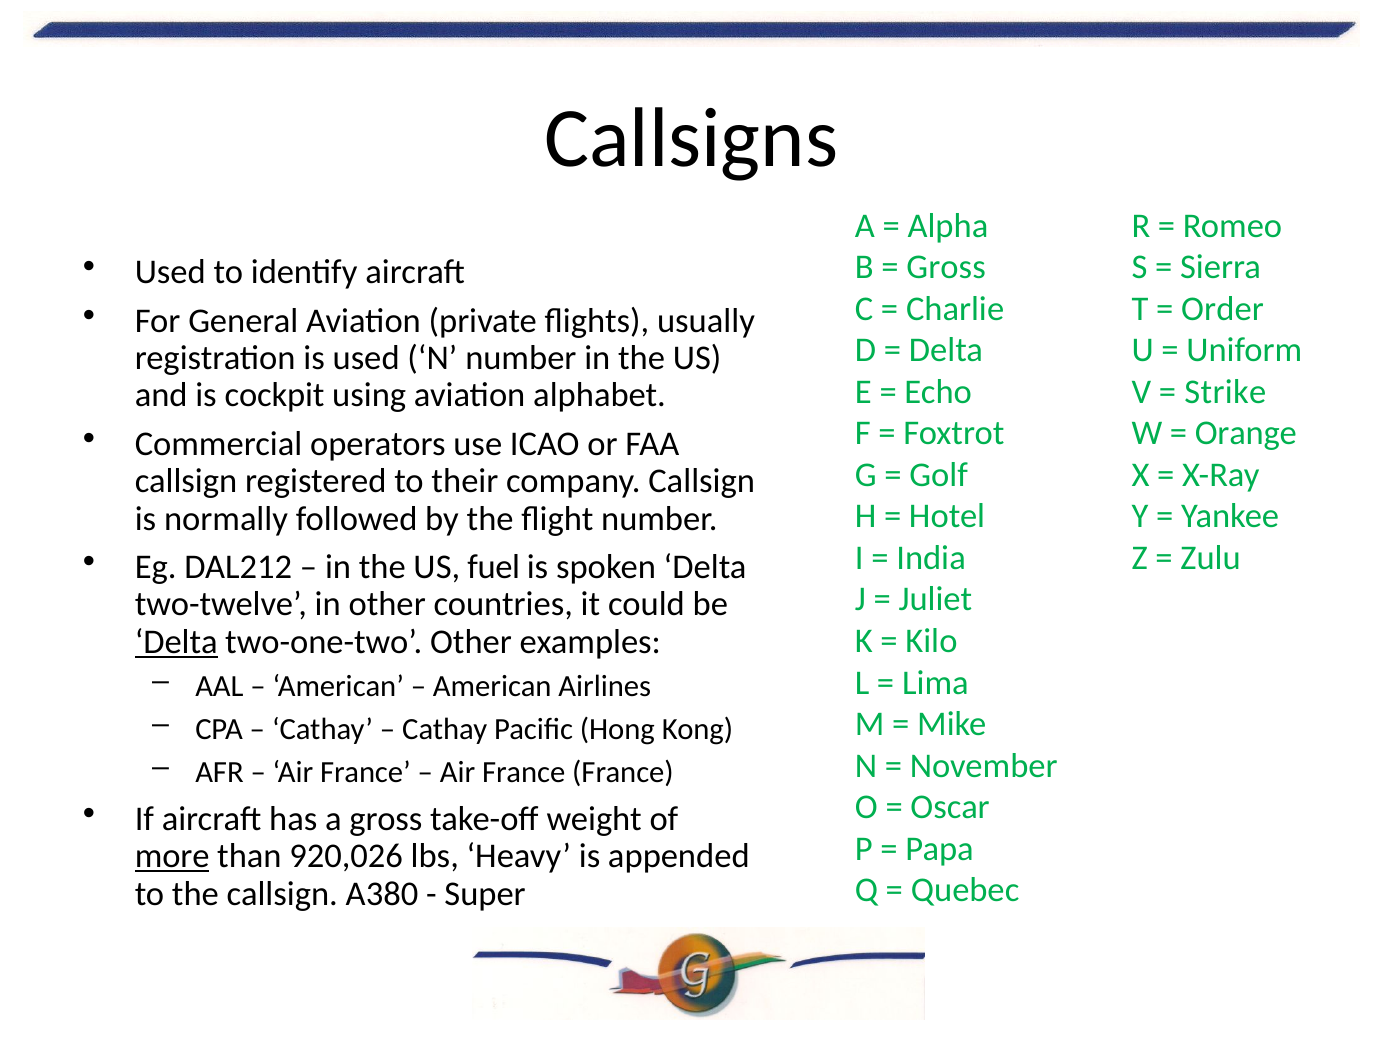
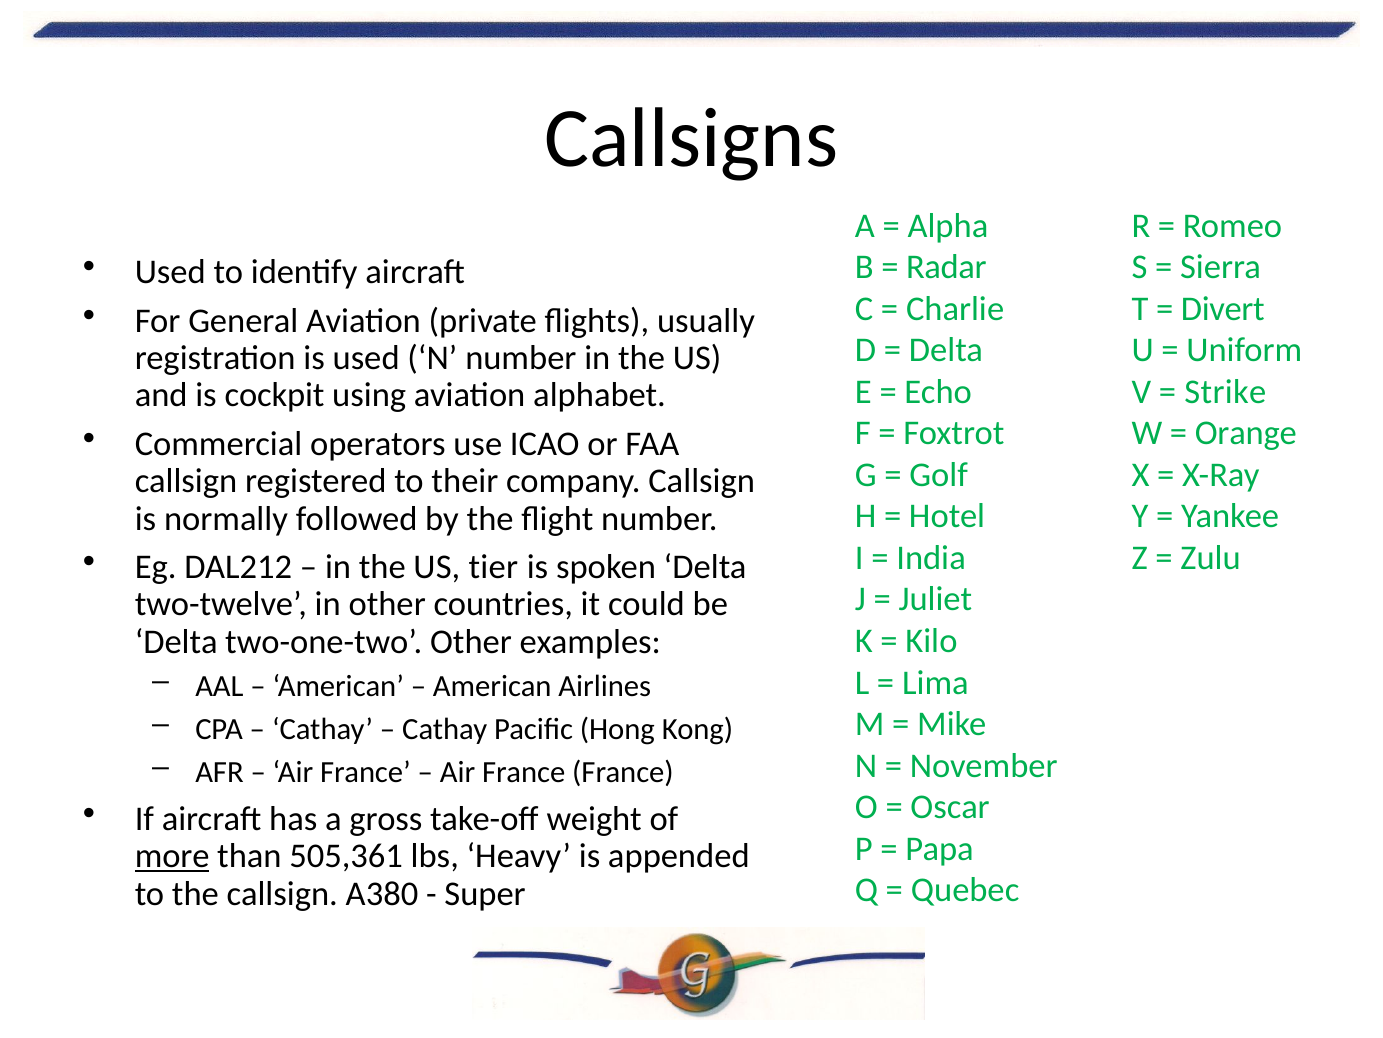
Gross: Gross -> Radar (946, 267)
Order: Order -> Divert (1223, 309)
fuel: fuel -> tier (493, 567)
Delta underline: present -> none (176, 641)
920,026: 920,026 -> 505,361 (346, 856)
